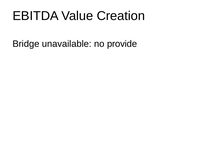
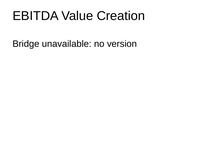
provide: provide -> version (122, 44)
